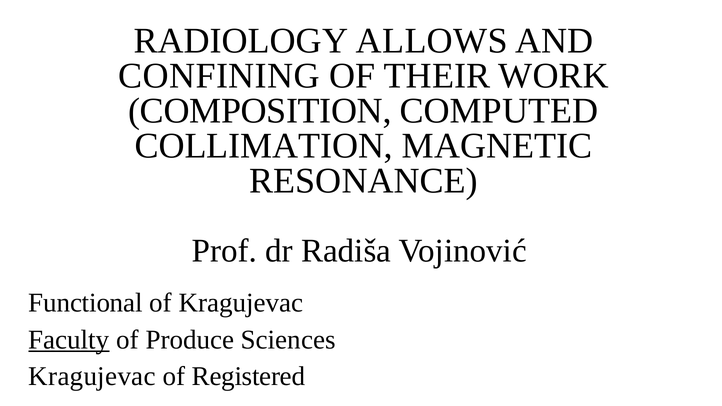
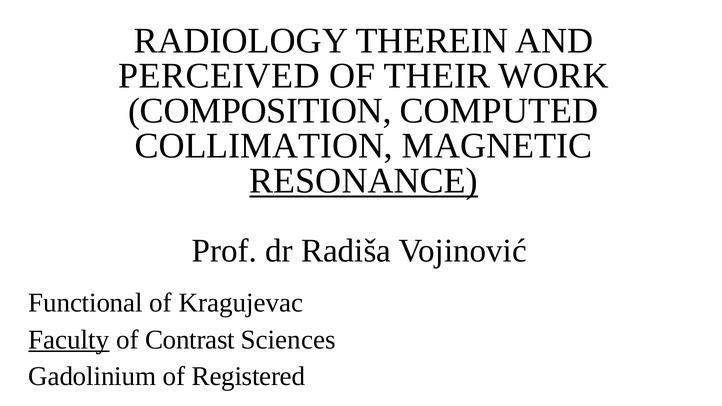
ALLOWS: ALLOWS -> THEREIN (432, 41)
CONFINING: CONFINING -> PERCEIVED (219, 76)
RESONANCE underline: none -> present (364, 181)
Produce: Produce -> Contrast (190, 340)
Kragujevac: Kragujevac -> Gadolinium (92, 377)
